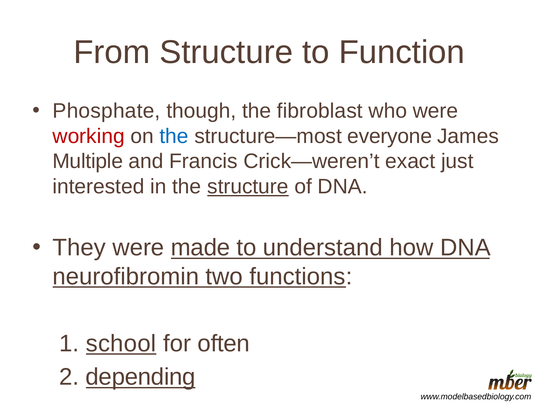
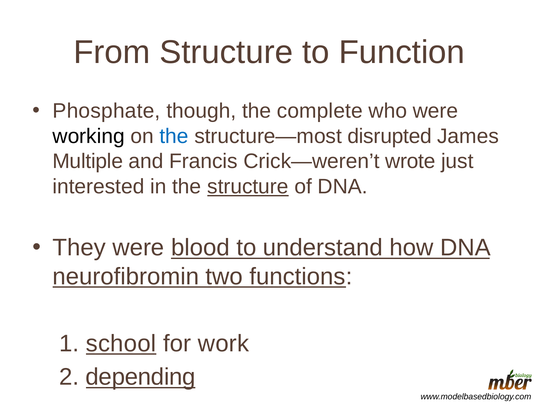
fibroblast: fibroblast -> complete (320, 111)
working colour: red -> black (89, 136)
everyone: everyone -> disrupted (390, 136)
exact: exact -> wrote (410, 161)
made: made -> blood (200, 248)
often: often -> work (224, 344)
